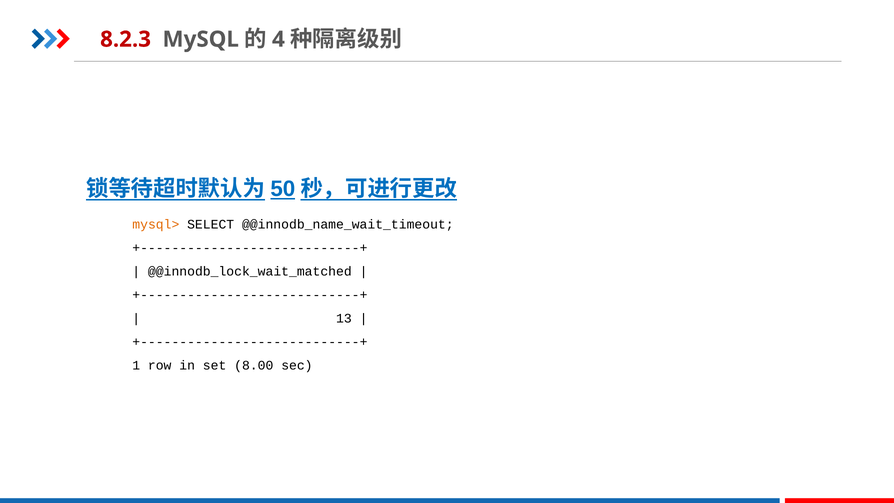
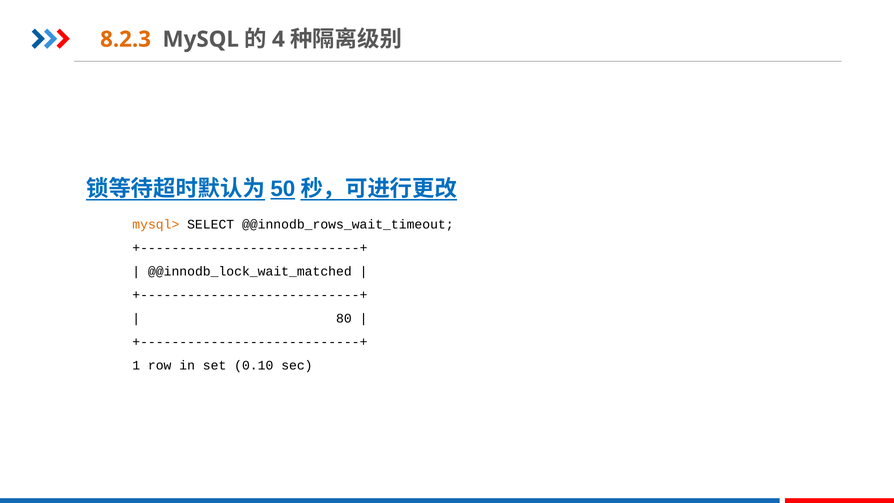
8.2.3 colour: red -> orange (126, 39)
@@innodb_name_wait_timeout: @@innodb_name_wait_timeout -> @@innodb_rows_wait_timeout (348, 225)
13: 13 -> 80 (344, 318)
8.00: 8.00 -> 0.10 (254, 365)
